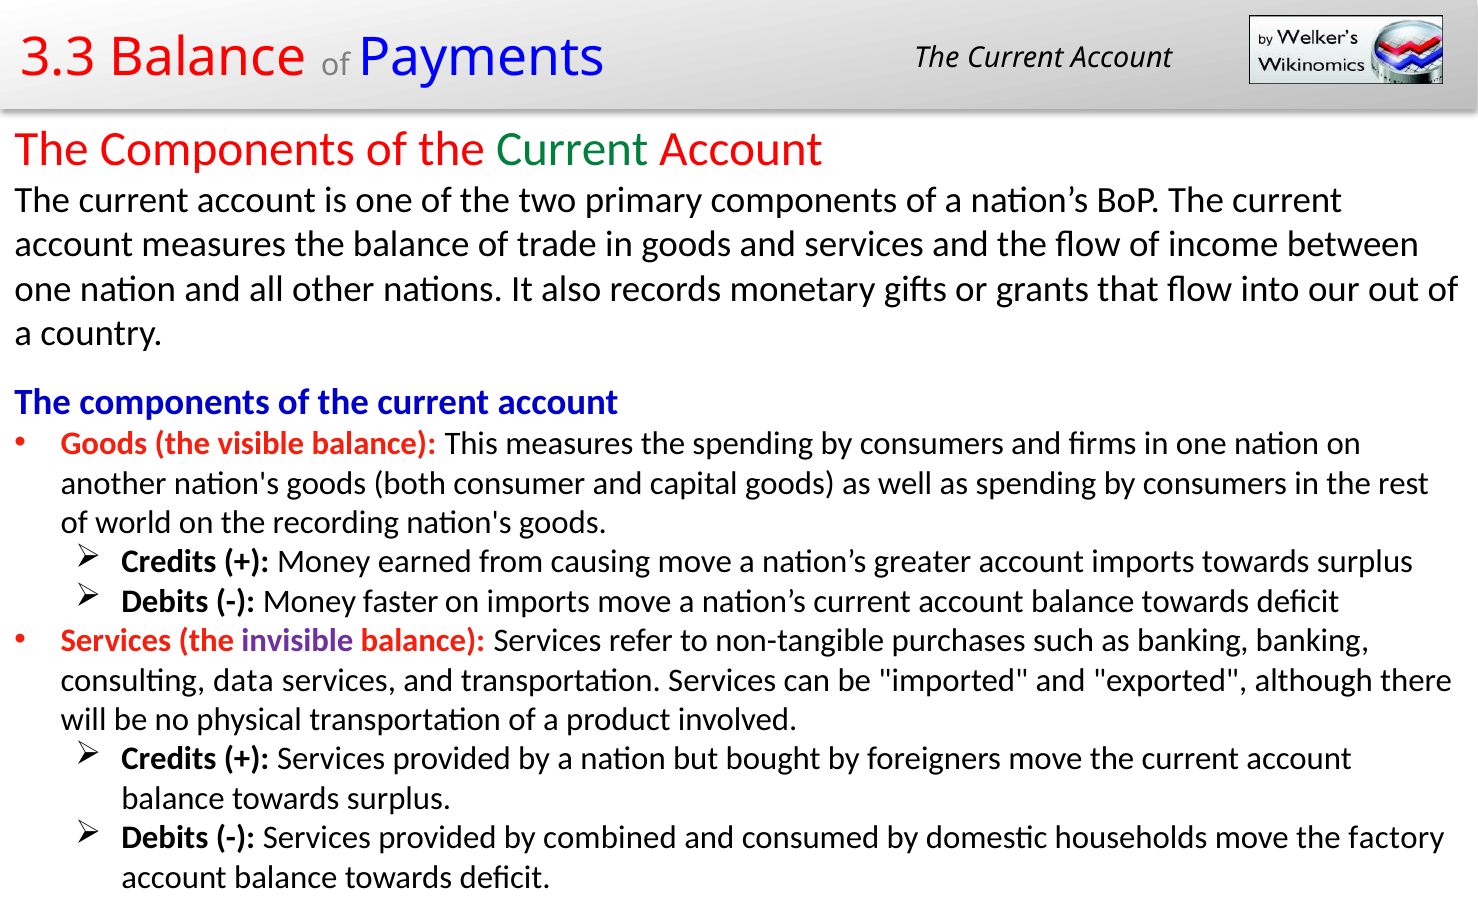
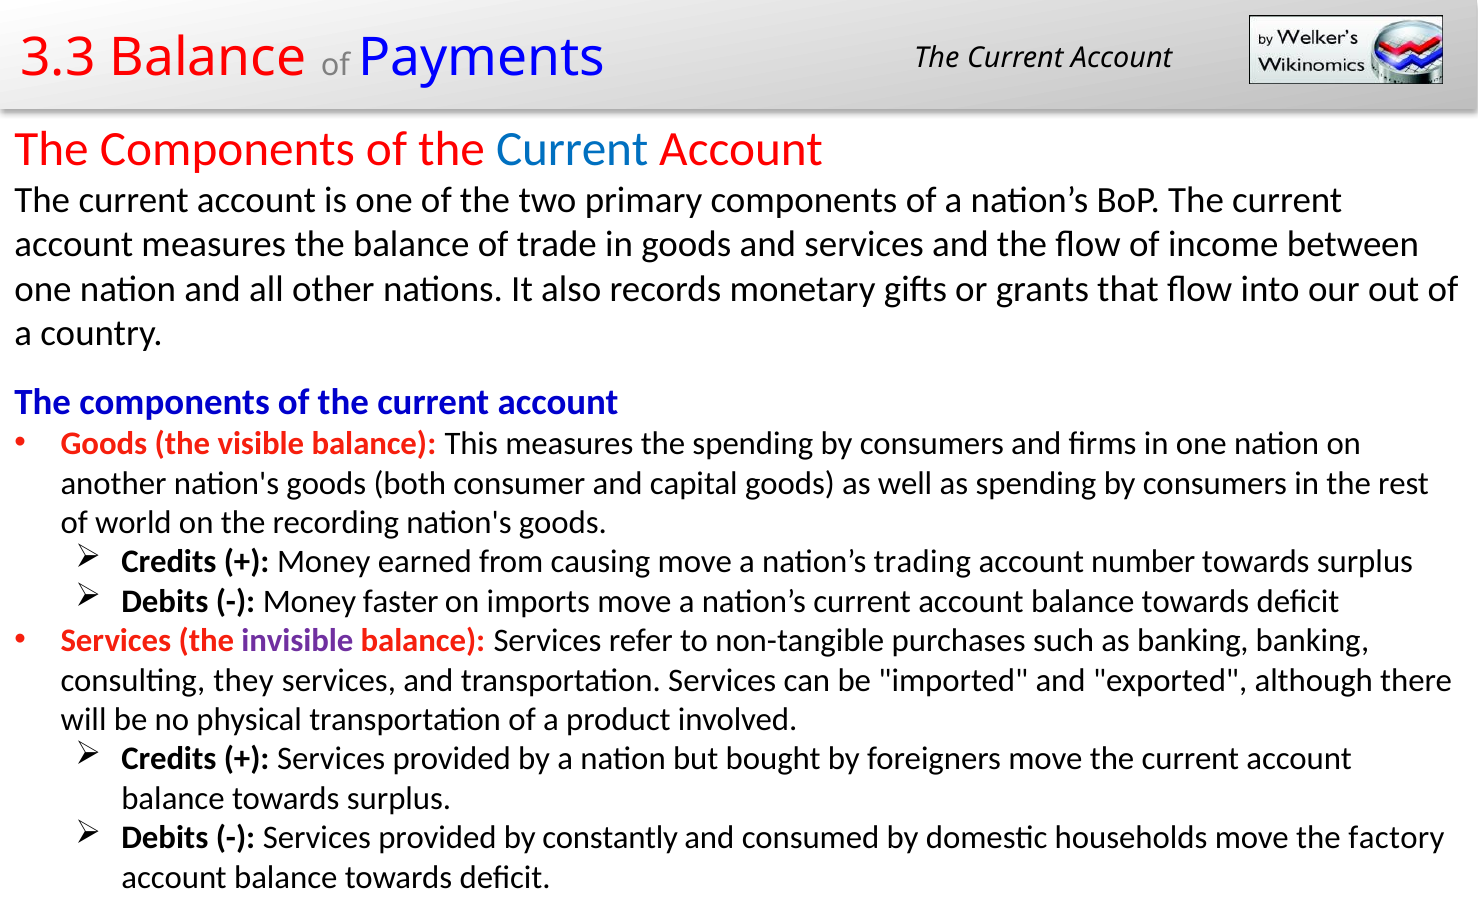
Current colour: green -> blue (572, 149)
greater: greater -> trading (922, 562)
account imports: imports -> number (1143, 562)
data: data -> they (243, 680)
combined: combined -> constantly (610, 838)
